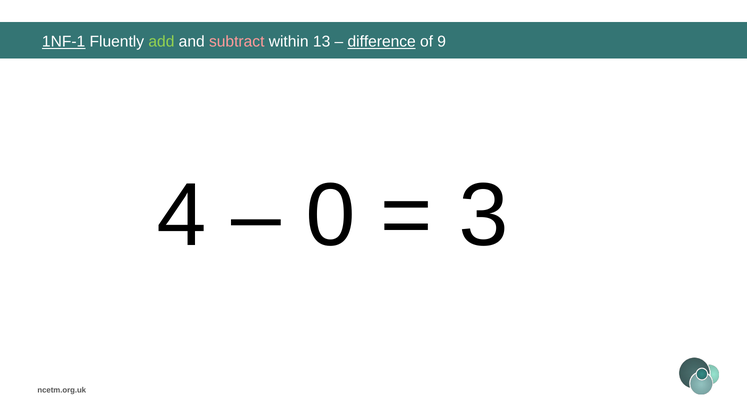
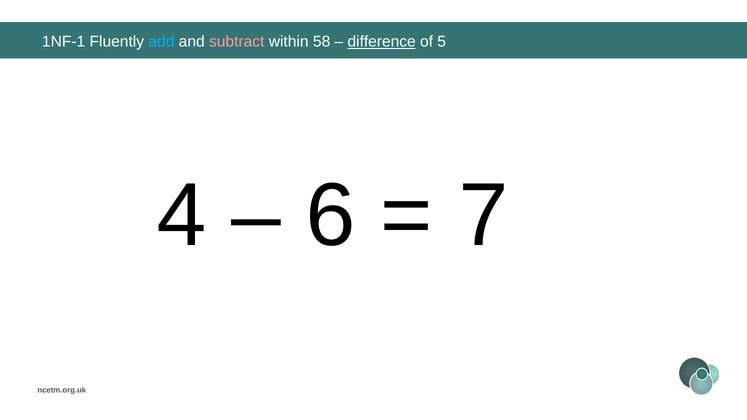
1NF-1 underline: present -> none (64, 42)
add colour: light green -> light blue (161, 42)
13: 13 -> 58 (322, 42)
9: 9 -> 5 (442, 42)
0: 0 -> 6 (330, 216)
3: 3 -> 7 (484, 216)
